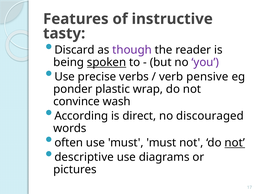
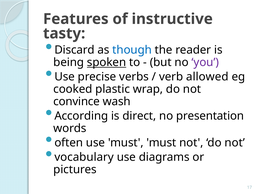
though colour: purple -> blue (132, 50)
pensive: pensive -> allowed (207, 77)
ponder: ponder -> cooked (73, 89)
discouraged: discouraged -> presentation (210, 116)
not underline: present -> none (235, 142)
descriptive: descriptive -> vocabulary (84, 157)
